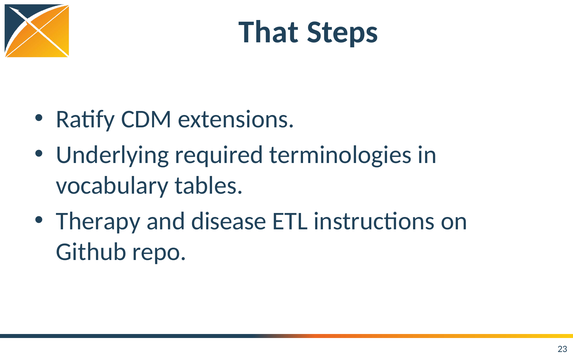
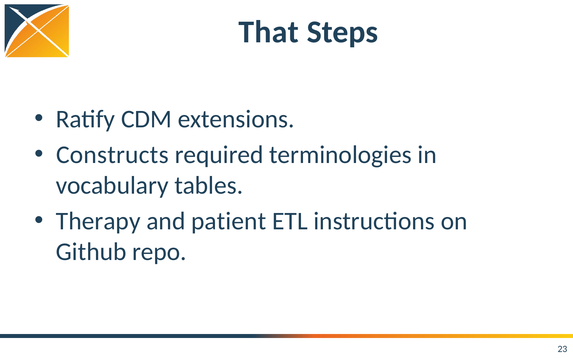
Underlying: Underlying -> Constructs (112, 155)
disease: disease -> patient (229, 221)
